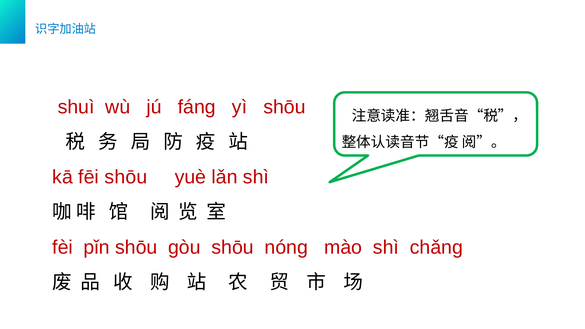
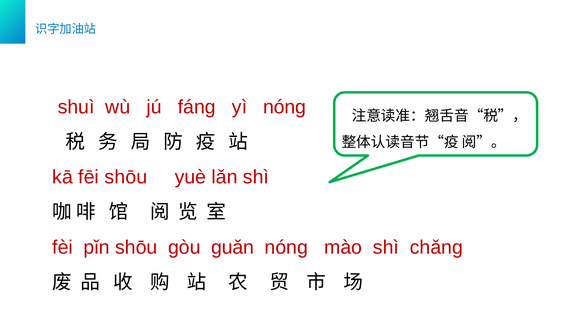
yì shōu: shōu -> nónɡ (285, 107)
ɡòu shōu: shōu -> ɡuǎn (233, 247)
